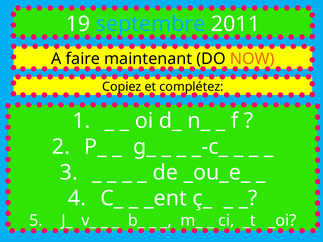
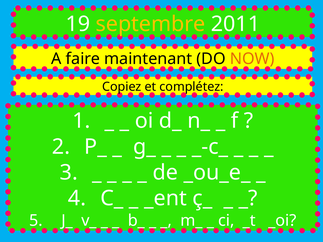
septembre colour: light blue -> yellow (150, 24)
